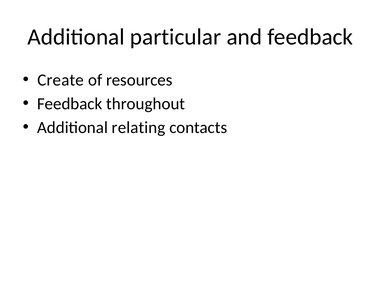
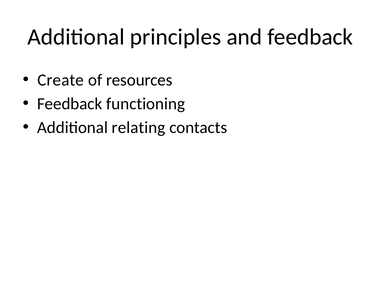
particular: particular -> principles (176, 37)
throughout: throughout -> functioning (146, 104)
